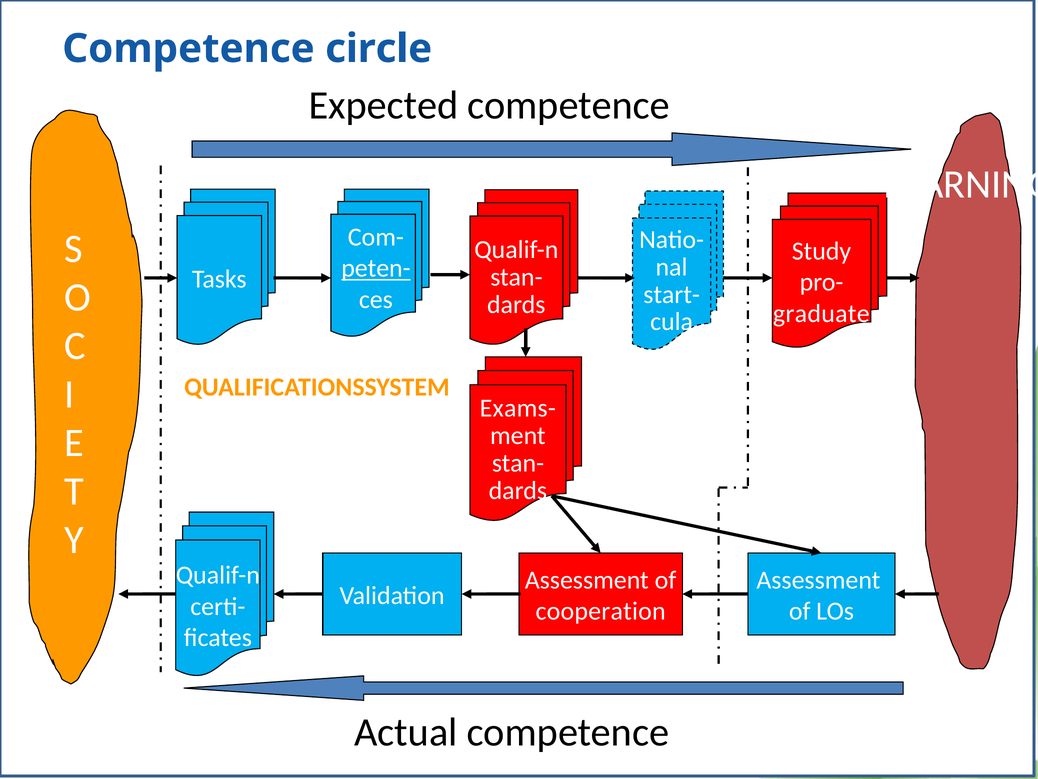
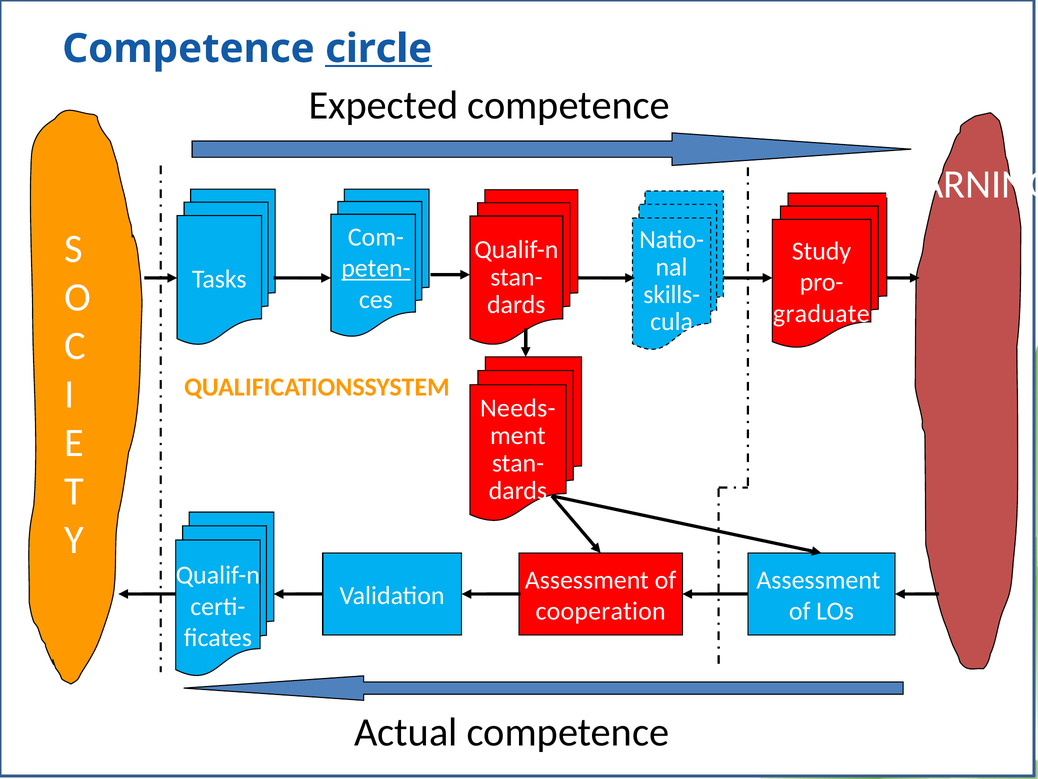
circle underline: none -> present (379, 49)
start-: start- -> skills- (672, 294)
Exams-: Exams- -> Needs- (518, 408)
